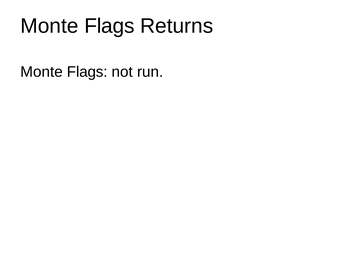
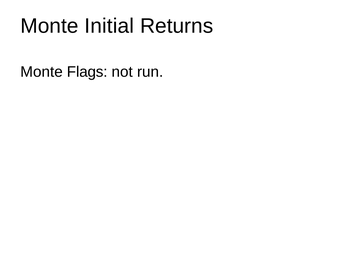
Flags: Flags -> Initial (109, 26)
